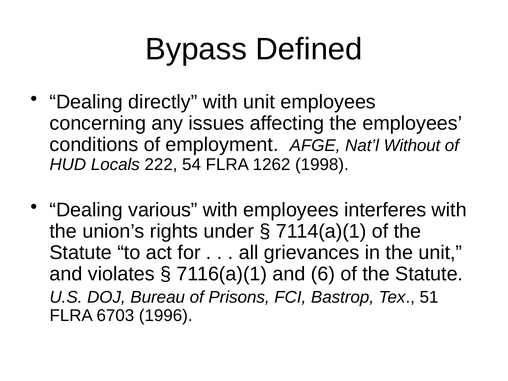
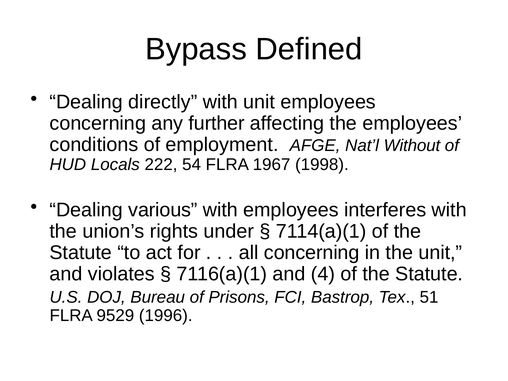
issues: issues -> further (217, 123)
1262: 1262 -> 1967 (272, 165)
all grievances: grievances -> concerning (312, 253)
6: 6 -> 4 (323, 274)
6703: 6703 -> 9529 (115, 315)
